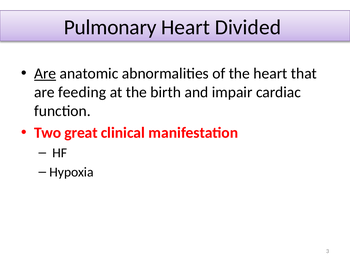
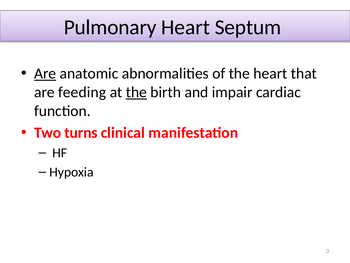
Divided: Divided -> Septum (248, 27)
the underline: none -> present (136, 92)
great: great -> turns (81, 133)
